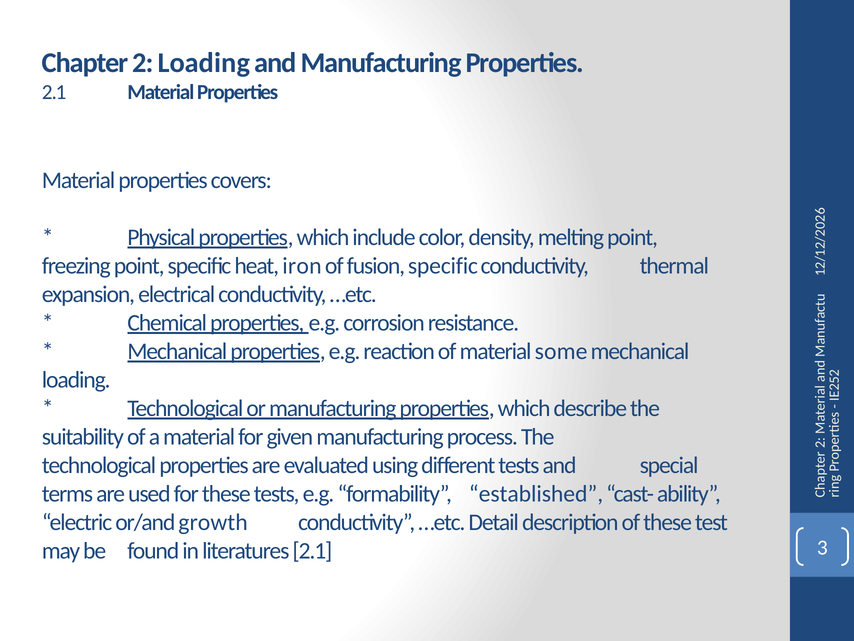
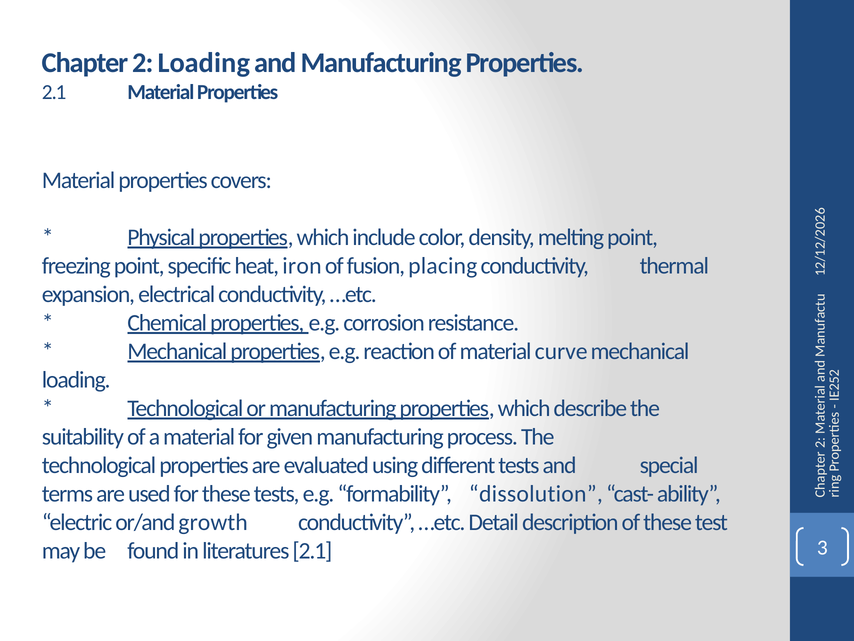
fusion specific: specific -> placing (443, 265)
some: some -> curve (561, 351)
established: established -> dissolution (536, 493)
